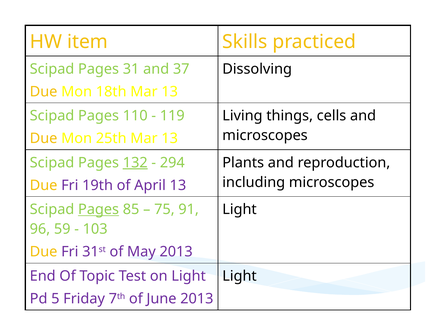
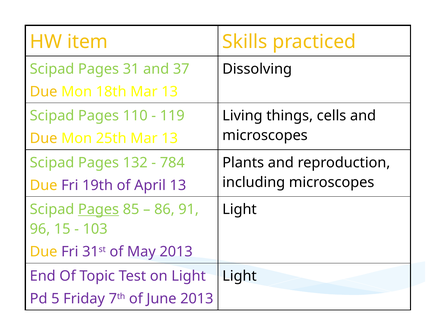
132 underline: present -> none (135, 163)
294: 294 -> 784 (172, 163)
75: 75 -> 86 (164, 210)
59: 59 -> 15 (62, 229)
